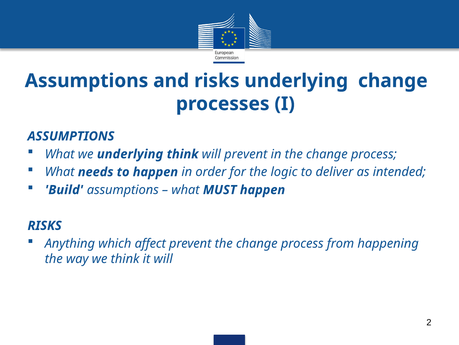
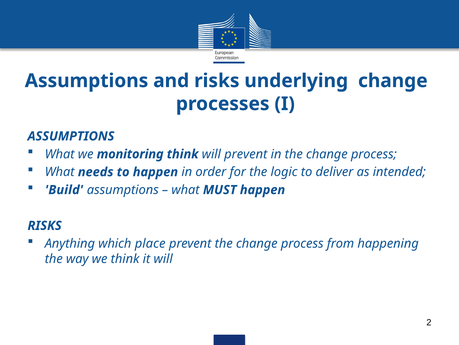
we underlying: underlying -> monitoring (130, 154)
affect: affect -> place (150, 243)
